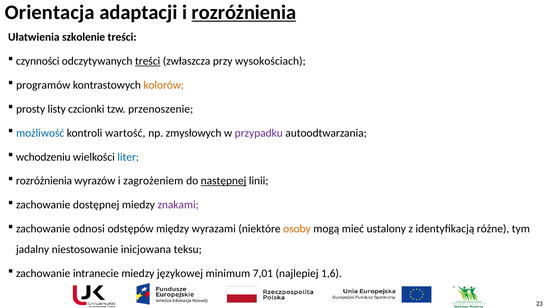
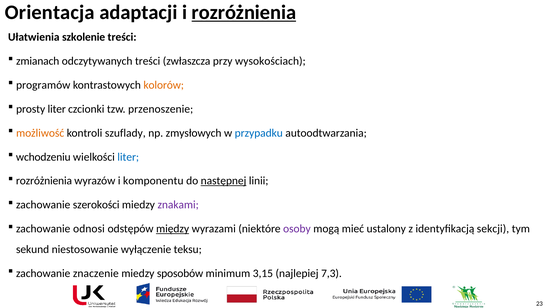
czynności: czynności -> zmianach (38, 61)
treści underline: present -> none (148, 61)
prosty listy: listy -> liter (57, 109)
możliwość colour: blue -> orange (40, 133)
wartość: wartość -> szuflady (125, 133)
przypadku colour: purple -> blue (259, 133)
zagrożeniem: zagrożeniem -> komponentu (153, 181)
dostępnej: dostępnej -> szerokości (96, 205)
między underline: none -> present (173, 229)
osoby colour: orange -> purple (297, 229)
różne: różne -> sekcji (493, 229)
jadalny: jadalny -> sekund (33, 249)
inicjowana: inicjowana -> wyłączenie (146, 249)
intranecie: intranecie -> znaczenie (96, 273)
językowej: językowej -> sposobów (180, 273)
7,01: 7,01 -> 3,15 (263, 273)
1,6: 1,6 -> 7,3 (331, 273)
